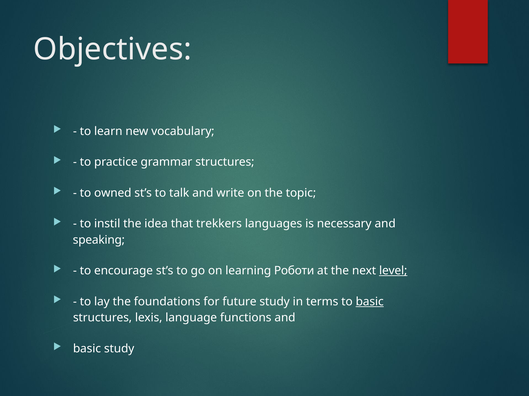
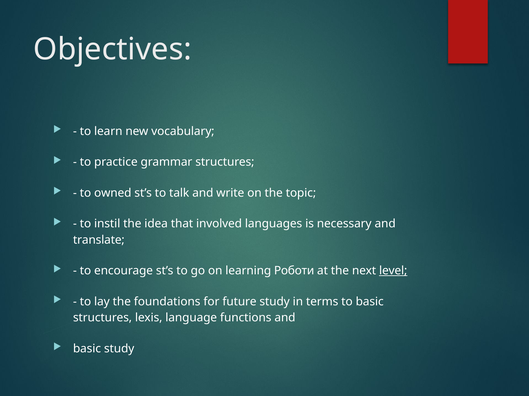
trekkers: trekkers -> involved (219, 224)
speaking: speaking -> translate (99, 240)
basic underline: present -> none (370, 302)
